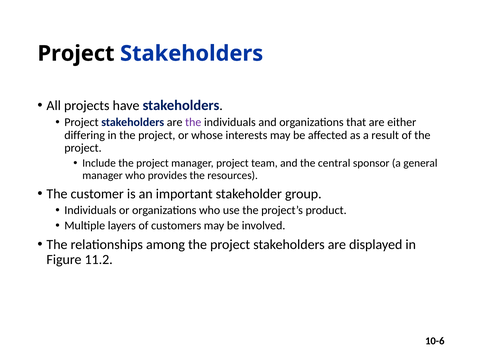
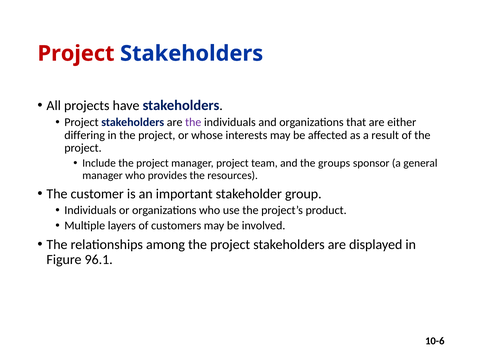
Project colour: black -> red (76, 53)
central: central -> groups (334, 163)
11.2: 11.2 -> 96.1 (99, 259)
